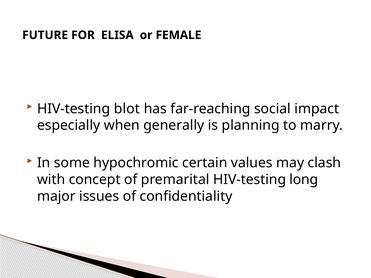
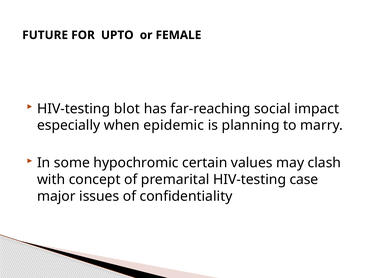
ELISA: ELISA -> UPTO (117, 35)
generally: generally -> epidemic (174, 126)
long: long -> case (304, 180)
